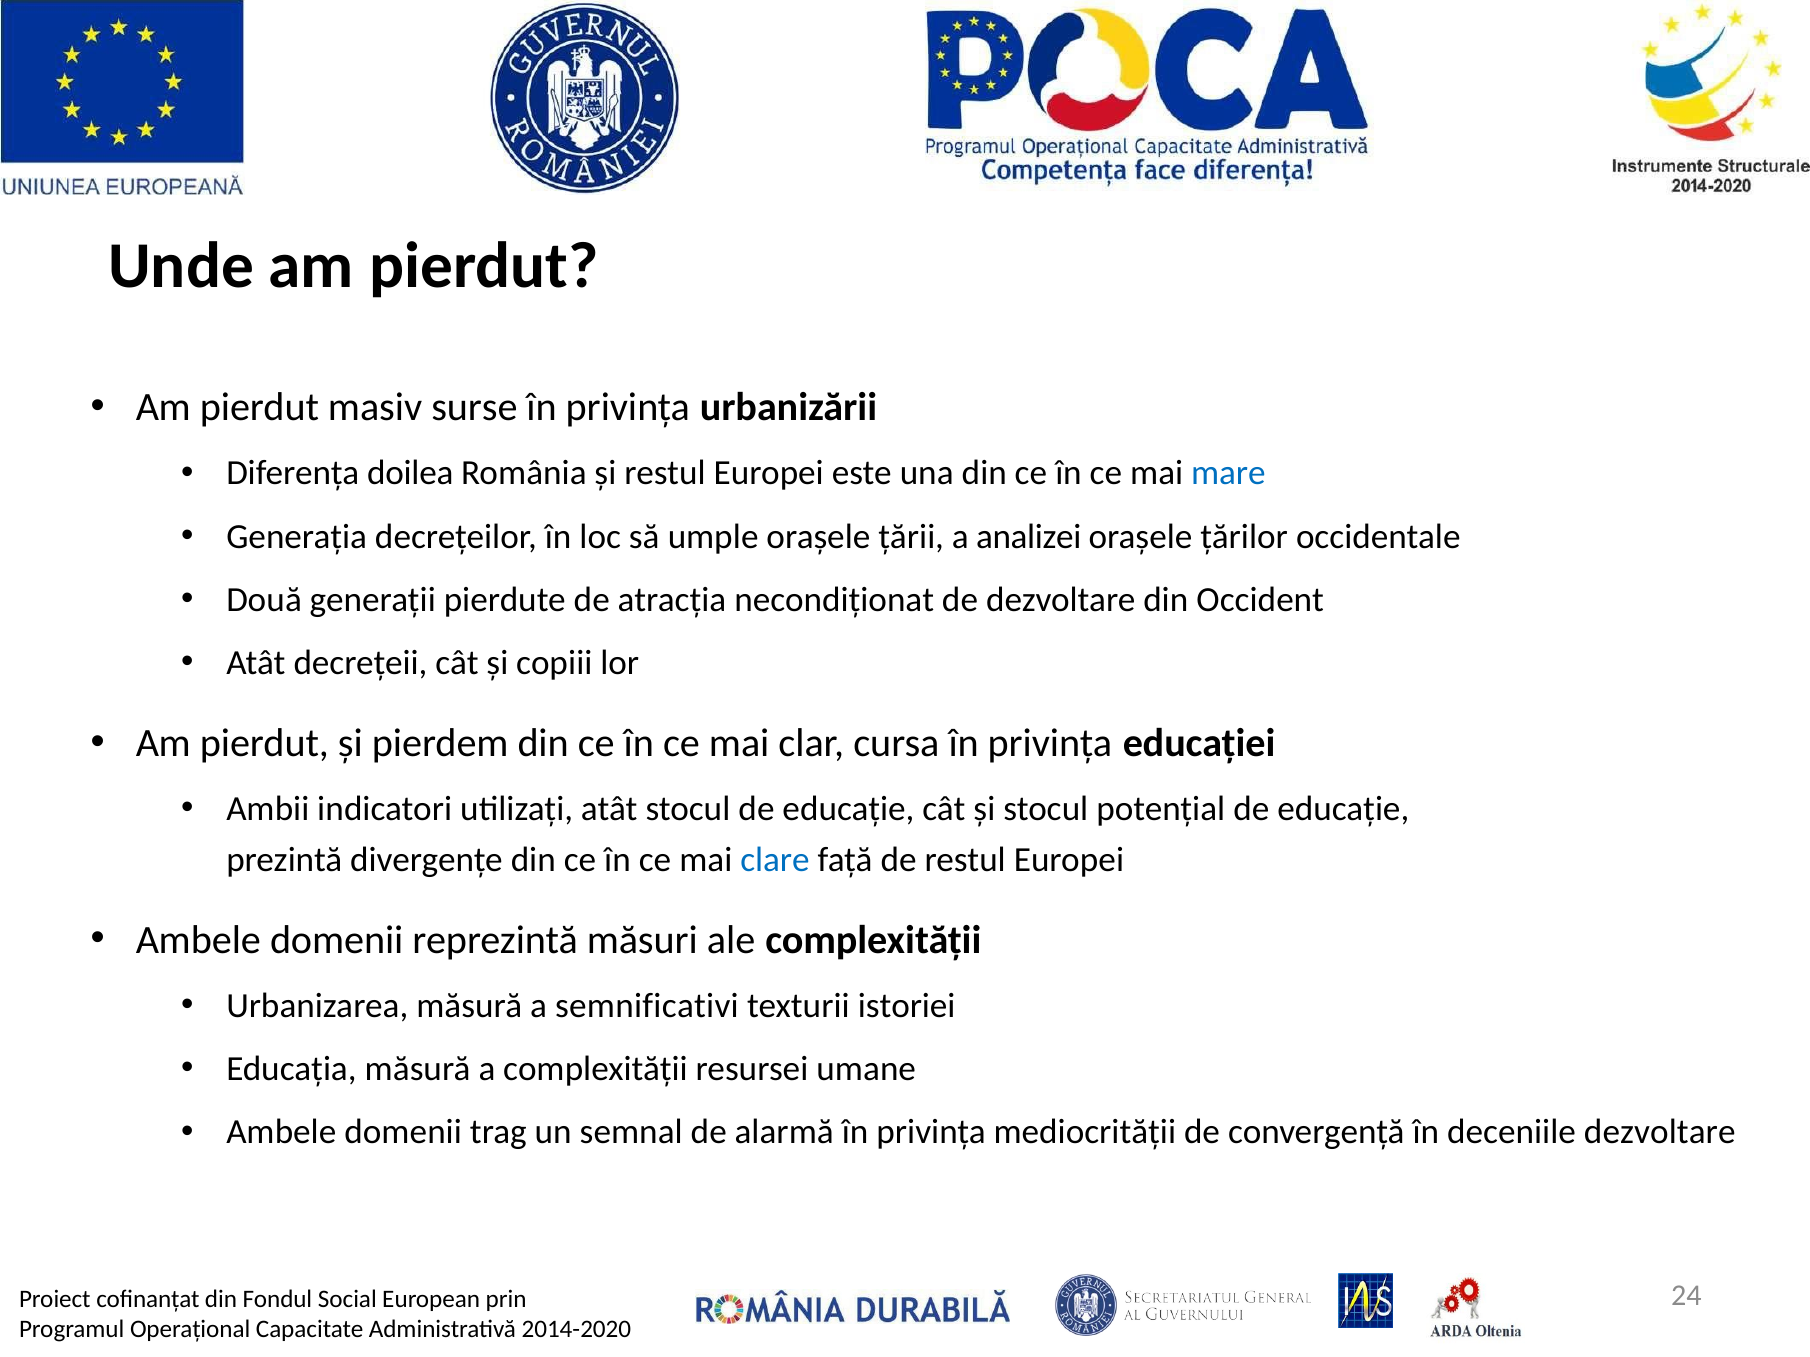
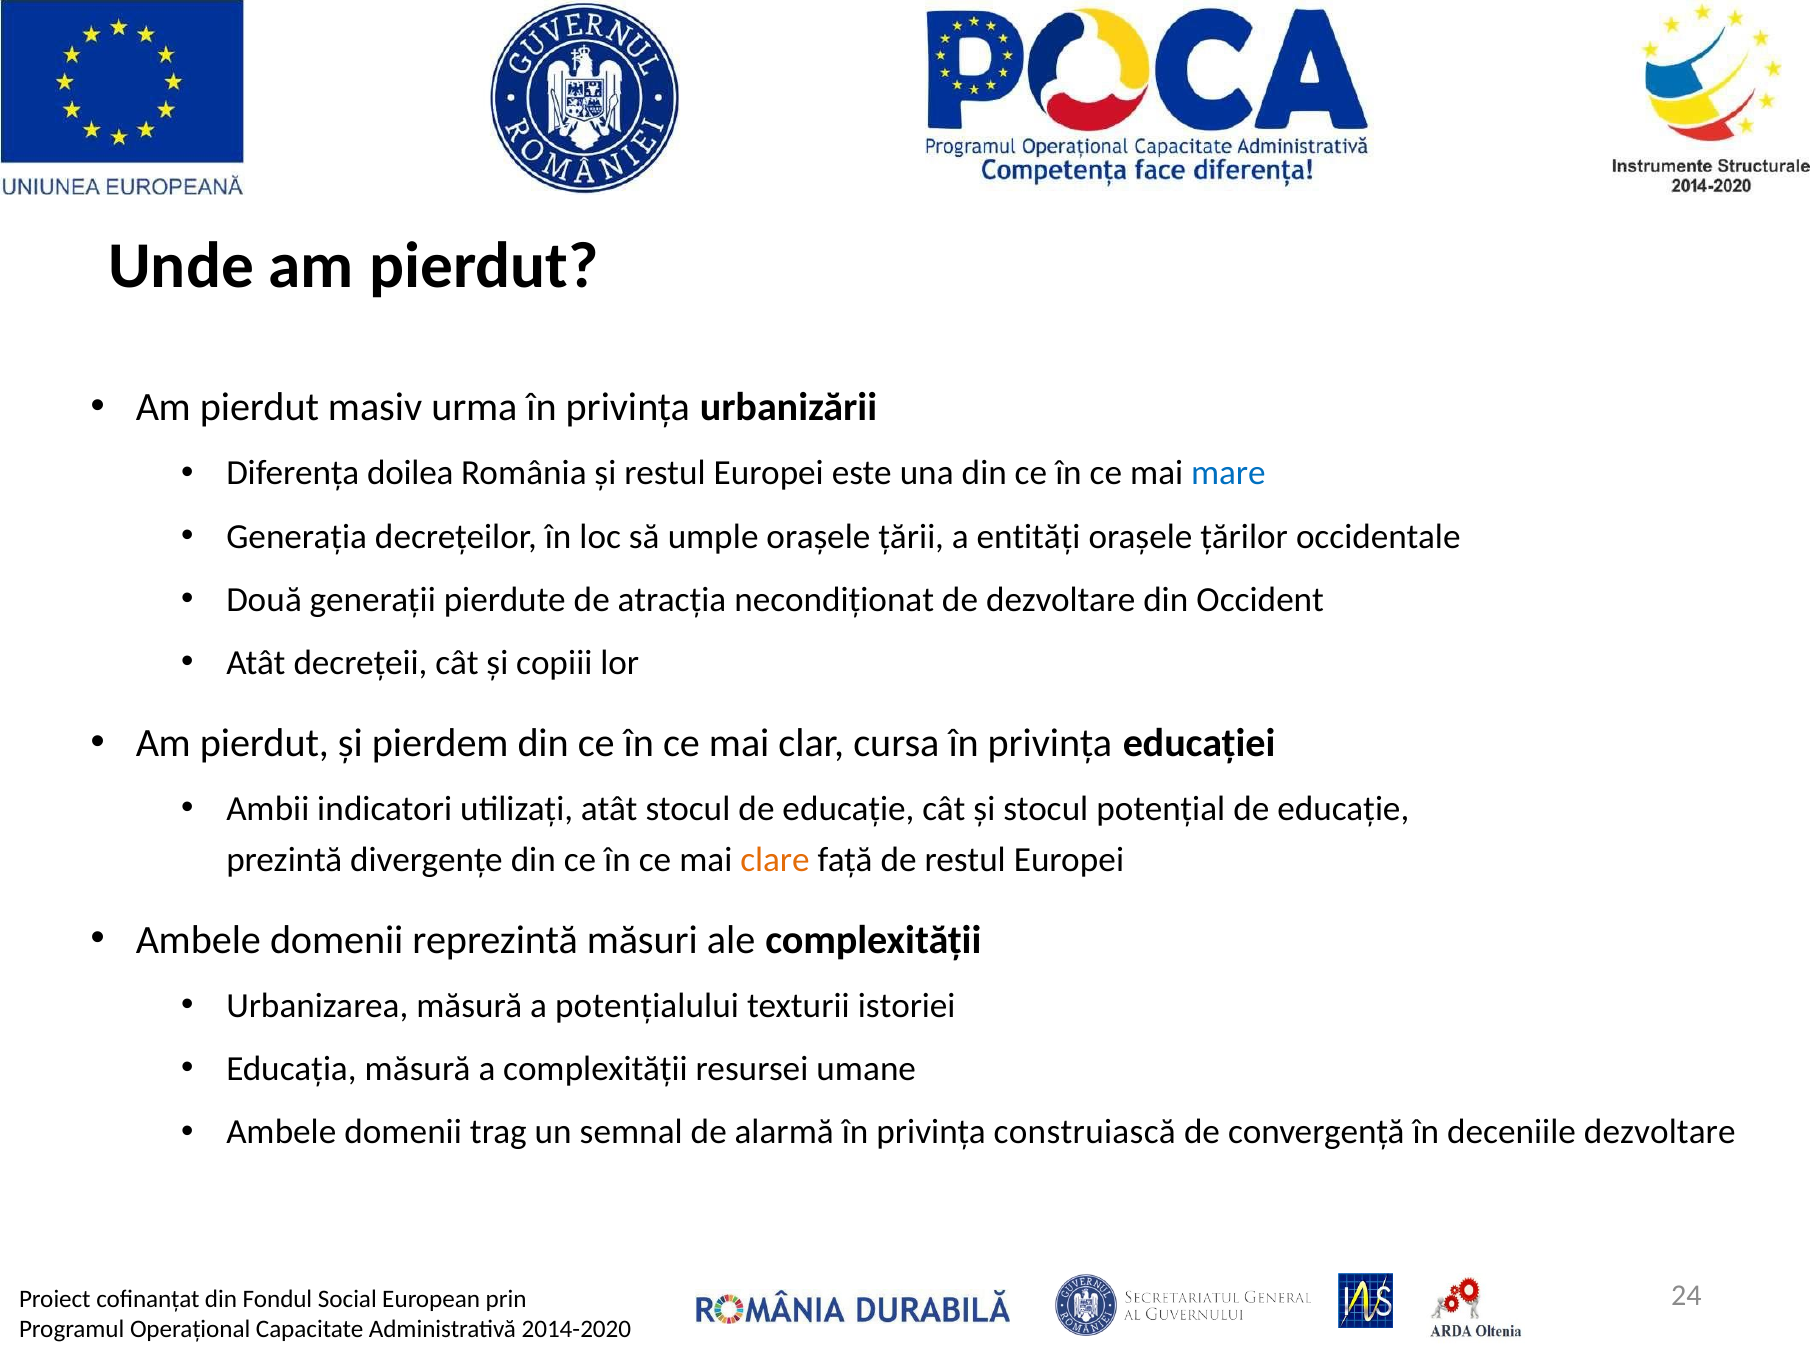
surse: surse -> urma (474, 408)
analizei: analizei -> entități (1029, 537)
clare colour: blue -> orange (775, 860)
semnificativi: semnificativi -> potențialului (647, 1006)
mediocrității: mediocrității -> construiască (1085, 1133)
